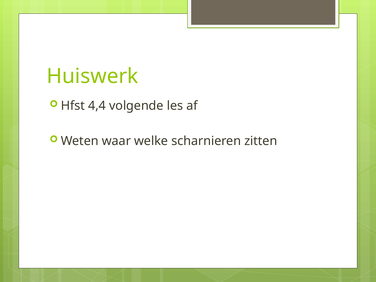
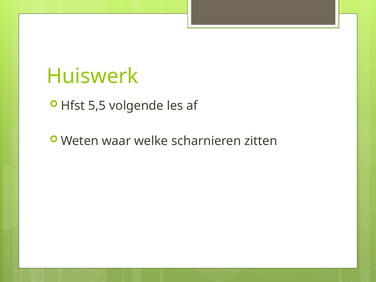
4,4: 4,4 -> 5,5 (97, 106)
